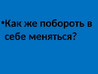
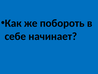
меняться: меняться -> начинает (53, 36)
